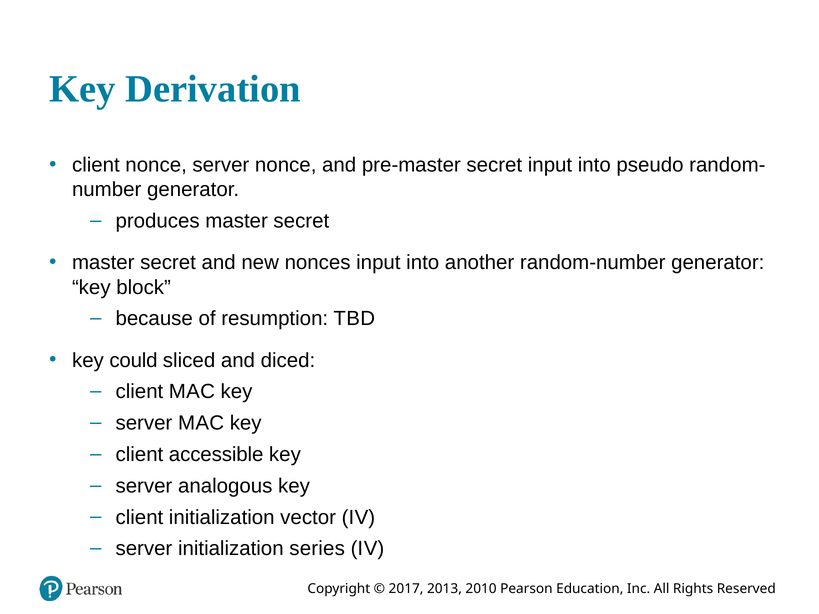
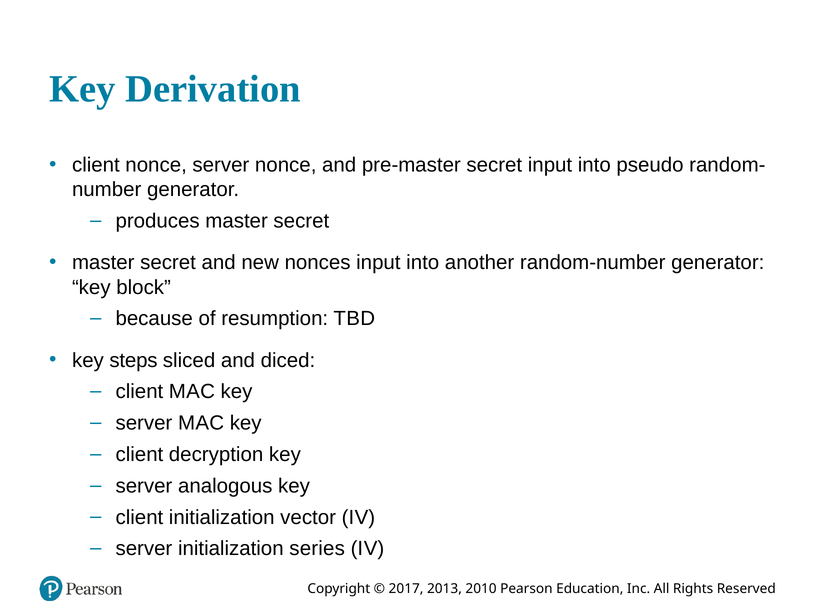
could: could -> steps (133, 360)
accessible: accessible -> decryption (216, 455)
